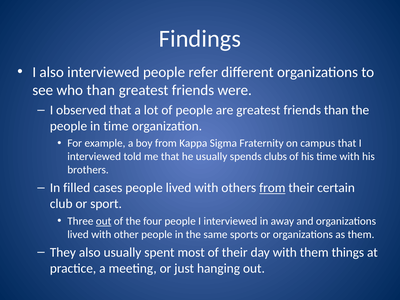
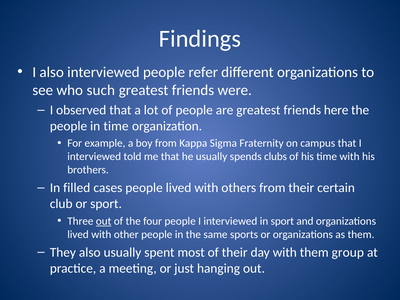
who than: than -> such (101, 90)
friends than: than -> here (336, 110)
from underline: present -> none (272, 188)
in away: away -> sport (282, 221)
things: things -> group (348, 252)
